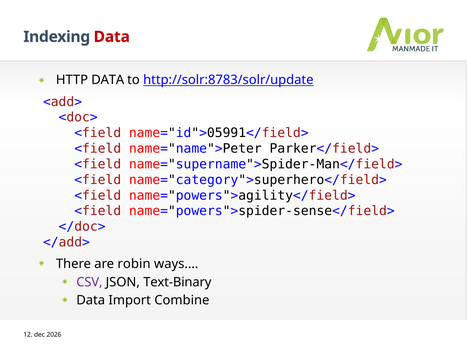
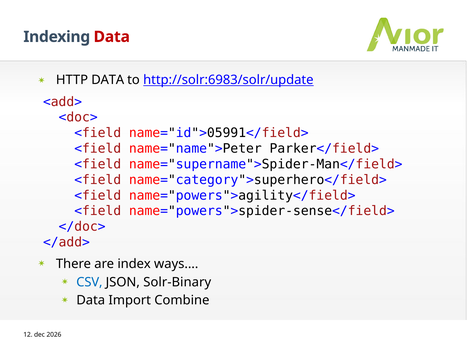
http://solr:8783/solr/update: http://solr:8783/solr/update -> http://solr:6983/solr/update (228, 80)
robin: robin -> index (134, 263)
CSV colour: purple -> blue (89, 282)
Text-Binary: Text-Binary -> Solr-Binary (177, 282)
